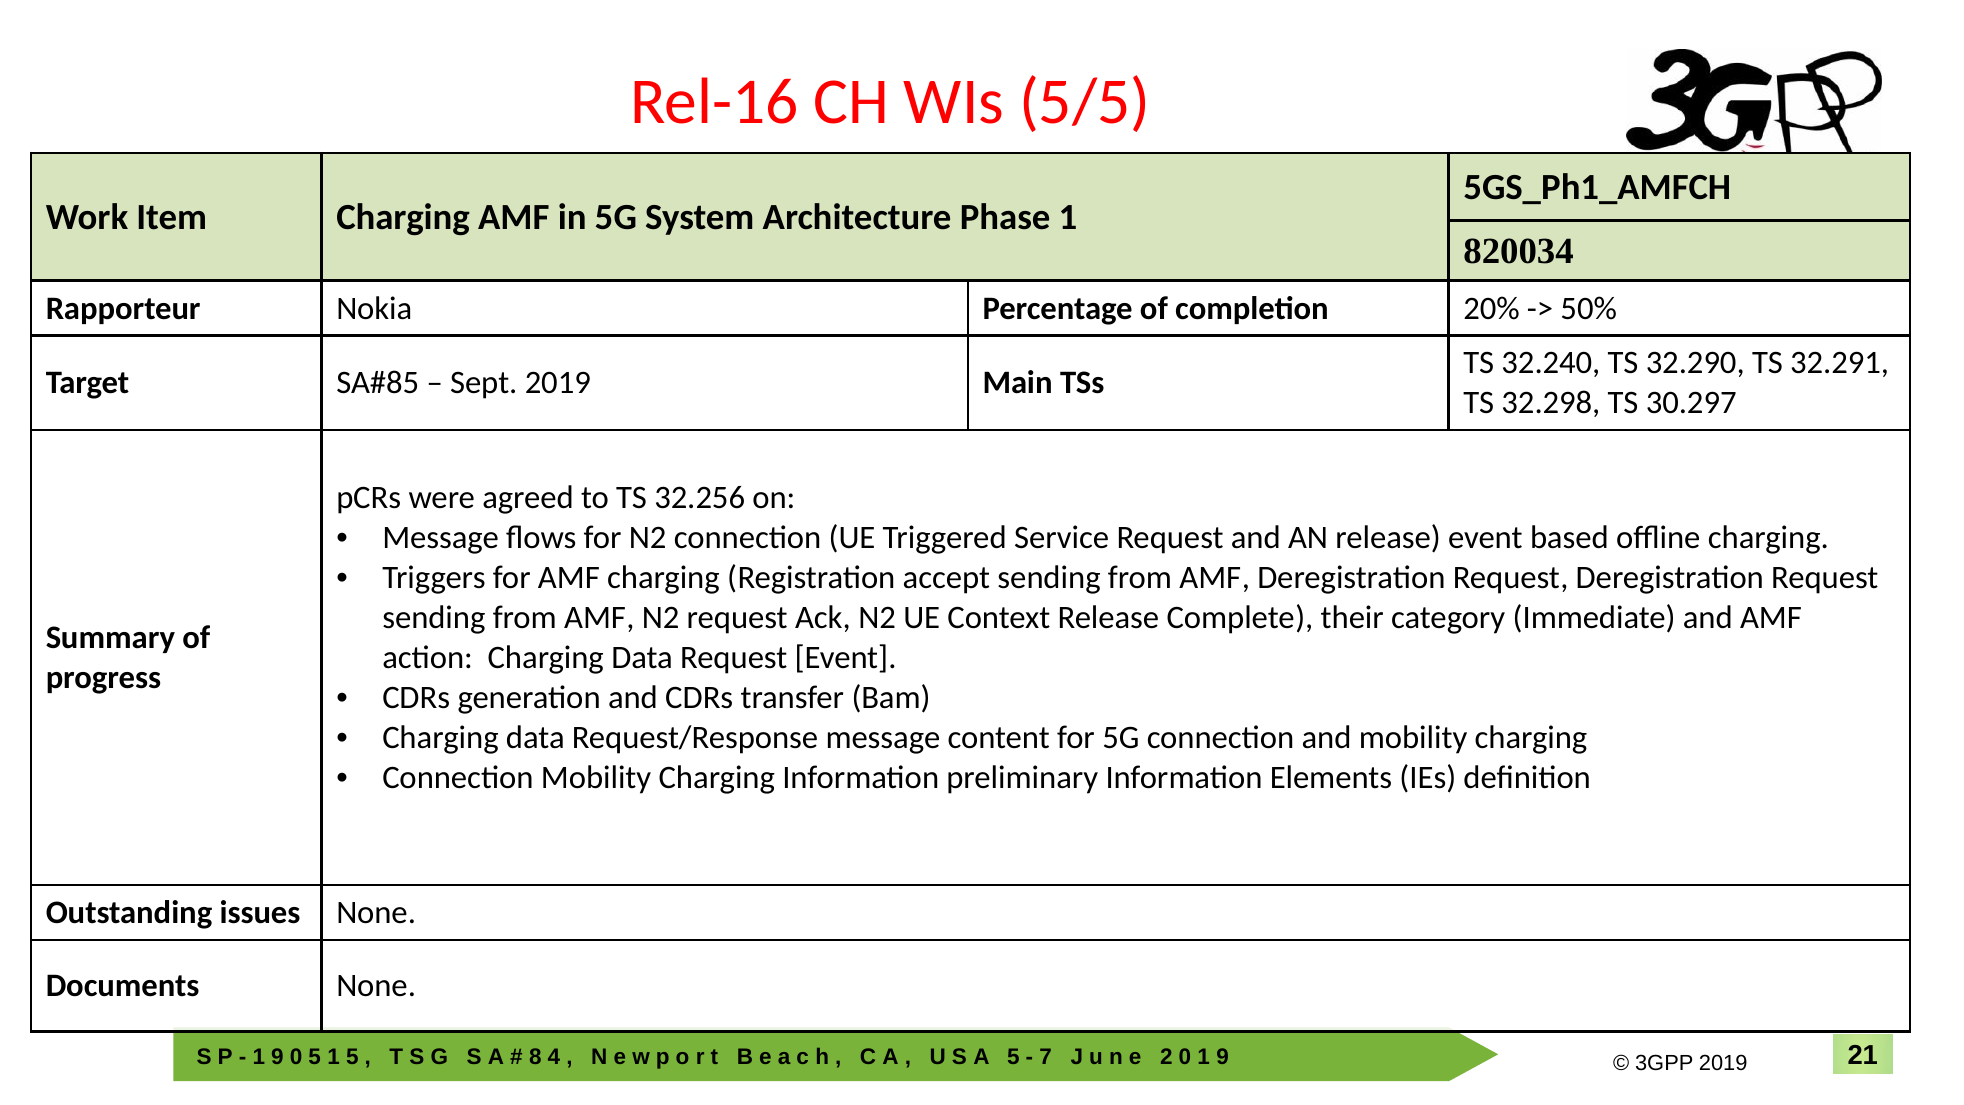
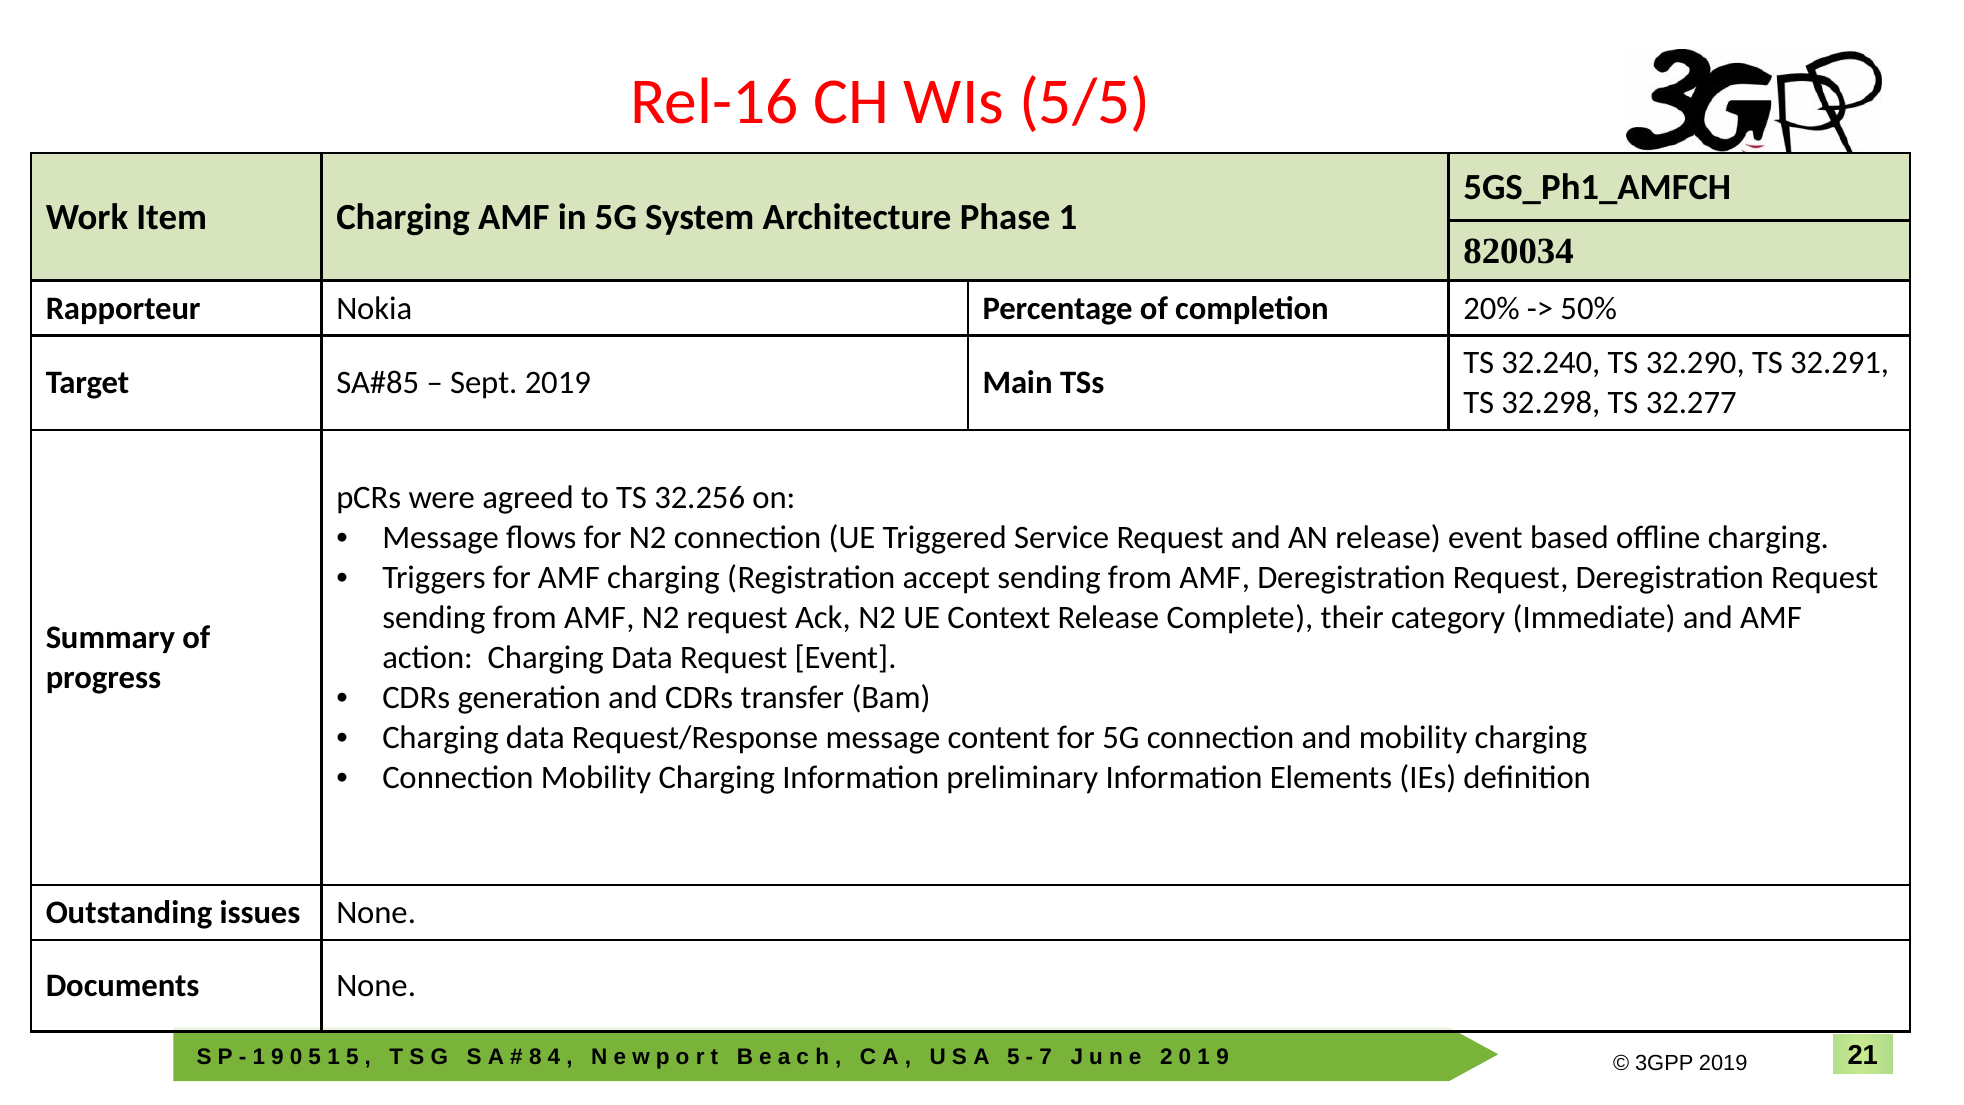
30.297: 30.297 -> 32.277 (1691, 403)
